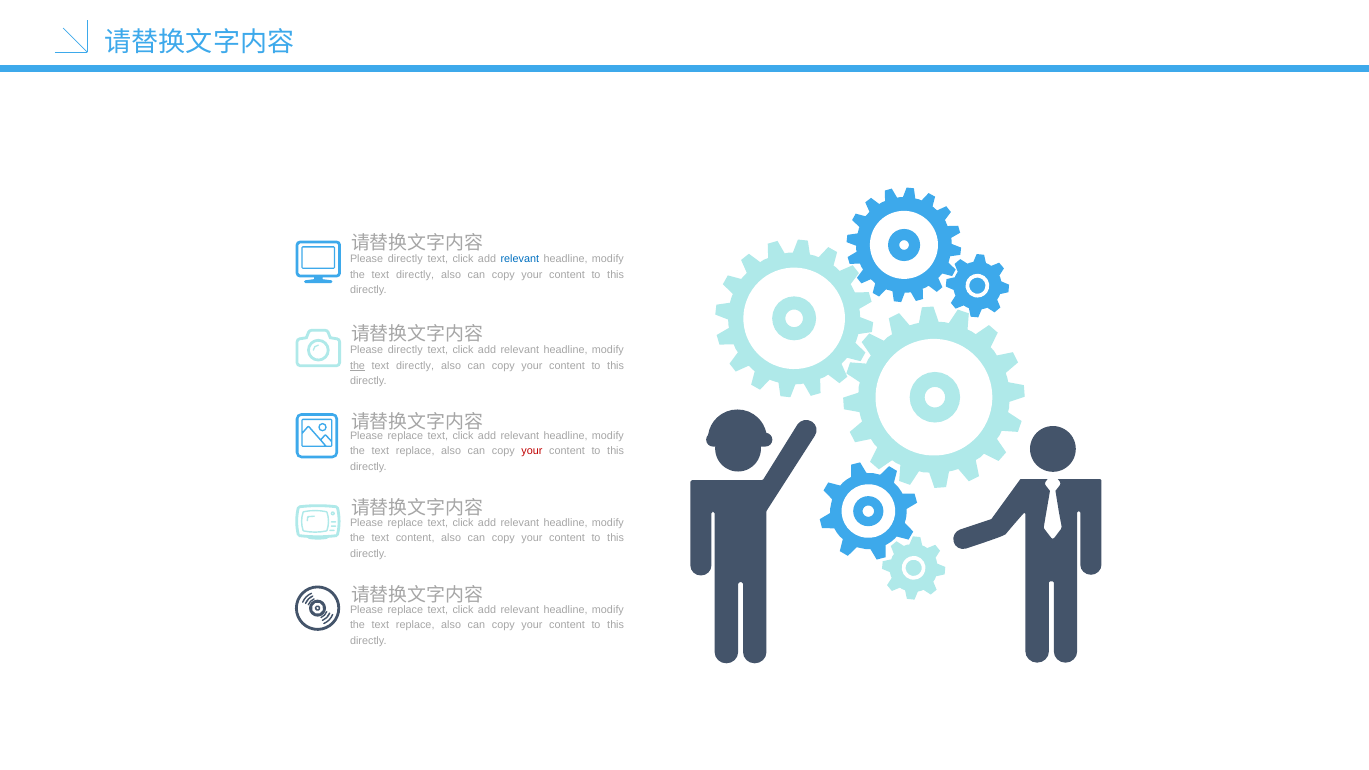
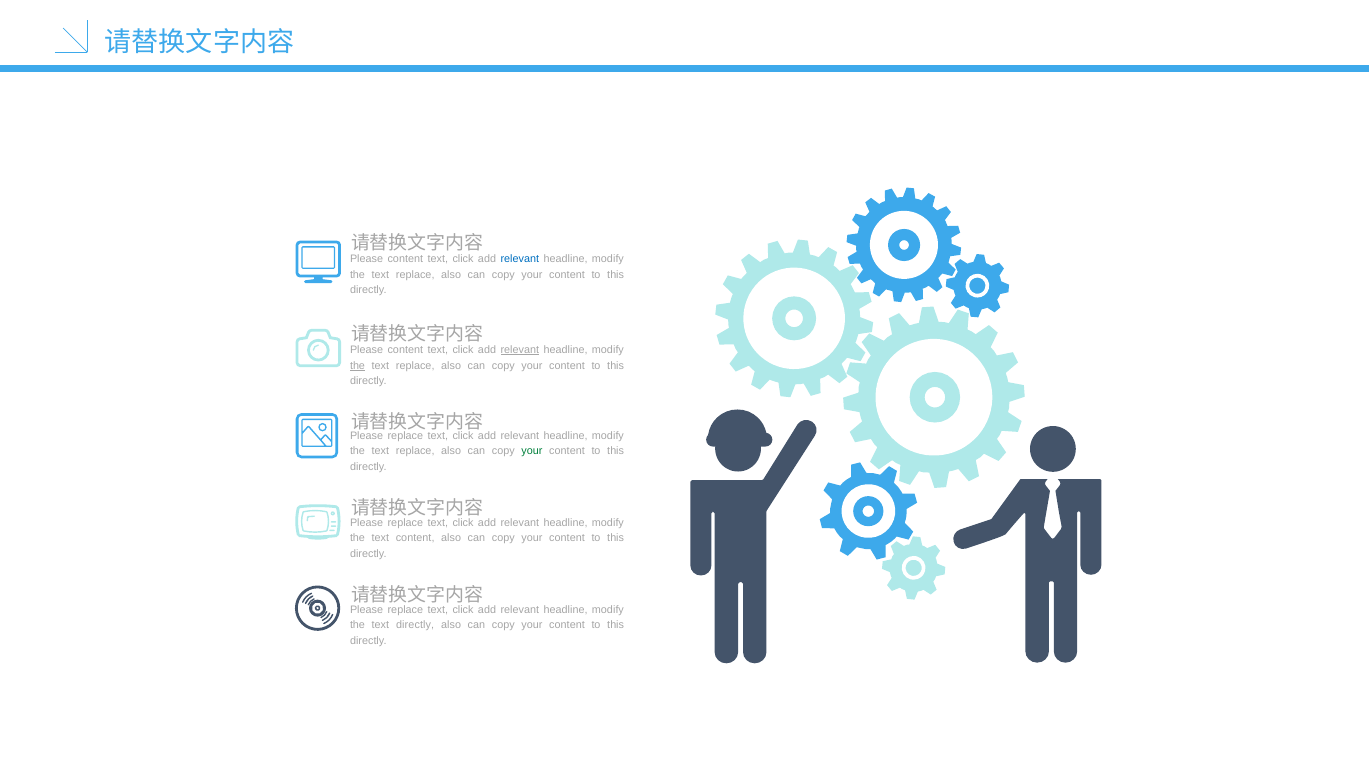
directly: directly -> content (405, 259)
directly: directly -> replace (415, 275)
directly: directly -> content (405, 350)
relevant underline: none -> present (520, 350)
directly: directly -> replace (415, 365)
your colour: red -> green (532, 451)
replace: replace -> directly (415, 625)
